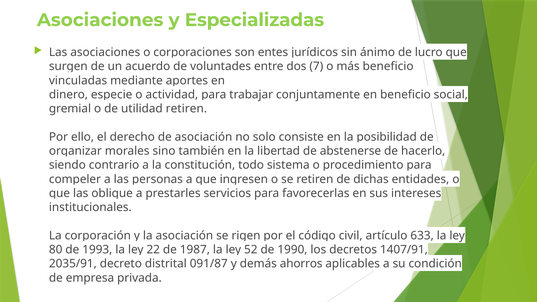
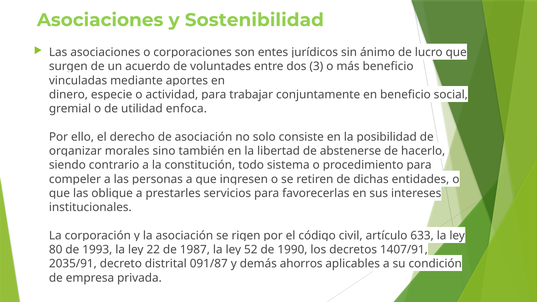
Especializadas: Especializadas -> Sostenibilidad (254, 20)
7: 7 -> 3 (316, 66)
utilidad retiren: retiren -> enfoca (186, 109)
